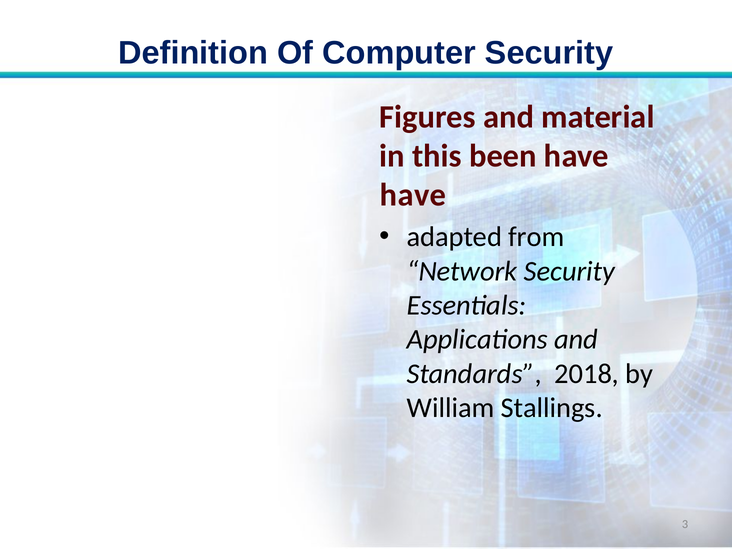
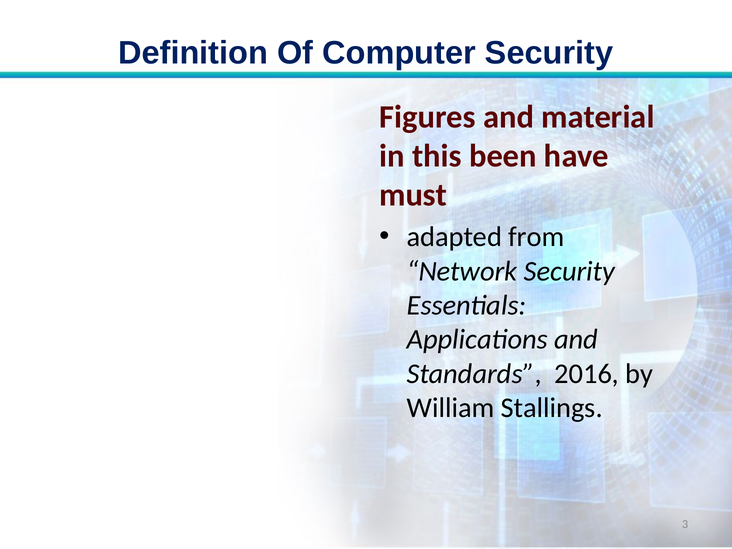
have: have -> must (413, 195)
2018: 2018 -> 2016 (587, 374)
